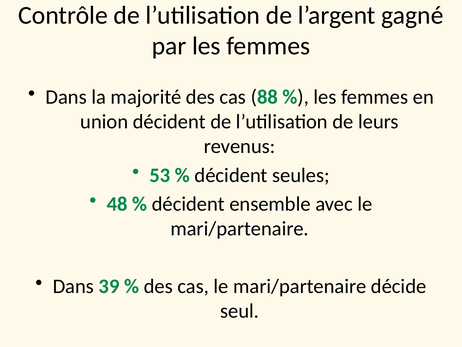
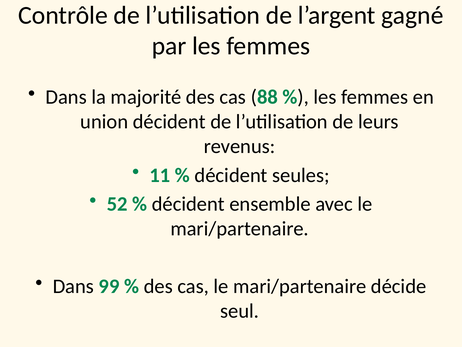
53: 53 -> 11 (160, 175)
48: 48 -> 52 (117, 204)
39: 39 -> 99 (109, 286)
